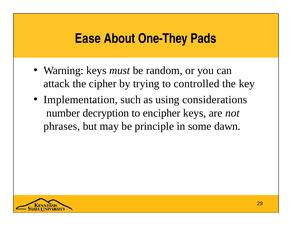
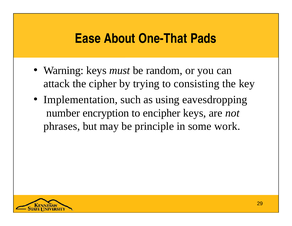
One-They: One-They -> One-That (163, 38)
controlled: controlled -> consisting (197, 84)
considerations: considerations -> eavesdropping (215, 99)
decryption: decryption -> encryption (106, 113)
dawn: dawn -> work (227, 126)
